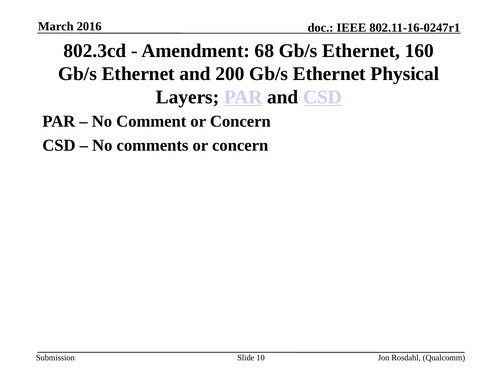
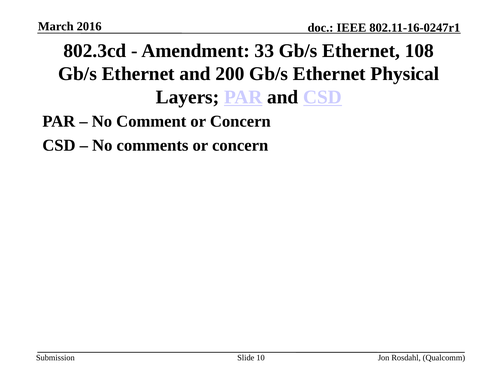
68: 68 -> 33 (264, 51)
160: 160 -> 108 (419, 51)
